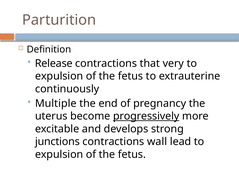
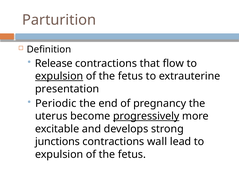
very: very -> flow (173, 63)
expulsion underline: none -> present (59, 76)
continuously: continuously -> presentation (67, 89)
Multiple: Multiple -> Periodic (56, 104)
